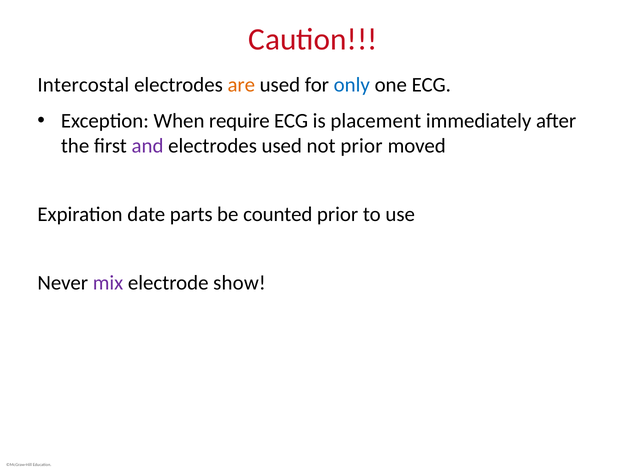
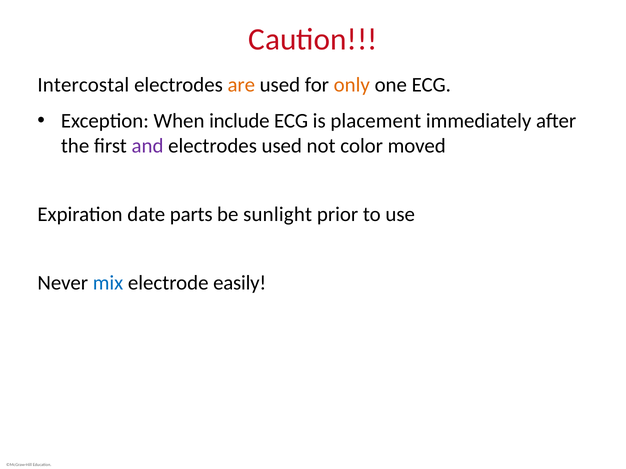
only colour: blue -> orange (352, 85)
require: require -> include (239, 121)
not prior: prior -> color (362, 146)
counted: counted -> sunlight (278, 215)
mix colour: purple -> blue (108, 283)
show: show -> easily (240, 283)
